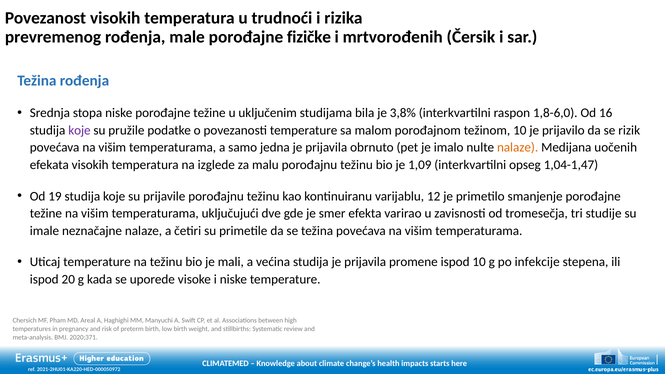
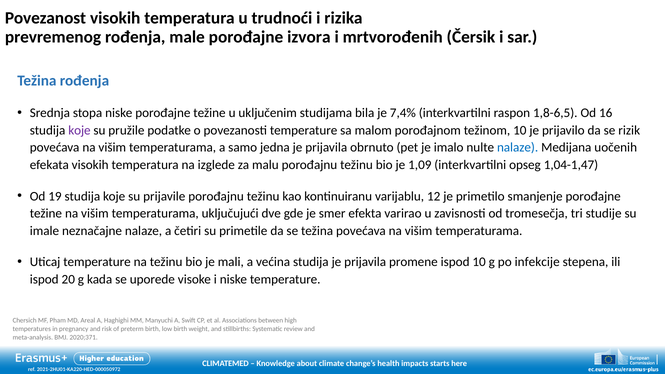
fizičke: fizičke -> izvora (309, 37)
3,8%: 3,8% -> 7,4% (403, 113)
1,8-6,0: 1,8-6,0 -> 1,8-6,5 (555, 113)
nalaze colour: orange -> blue (518, 148)
